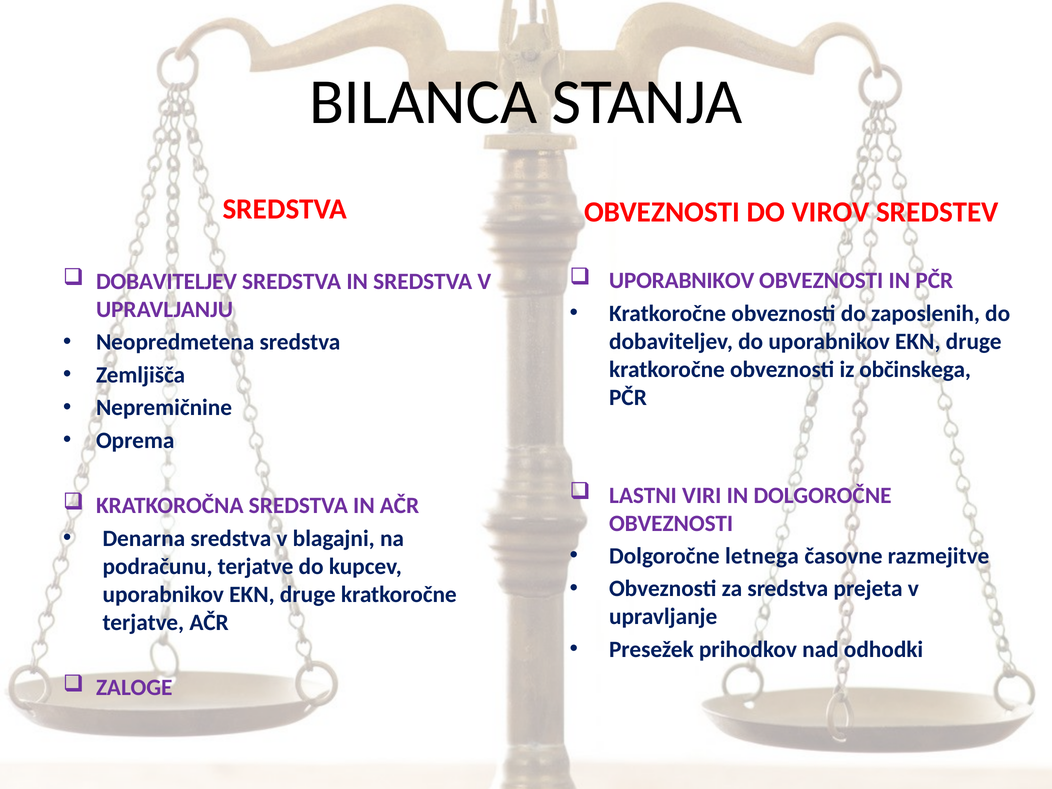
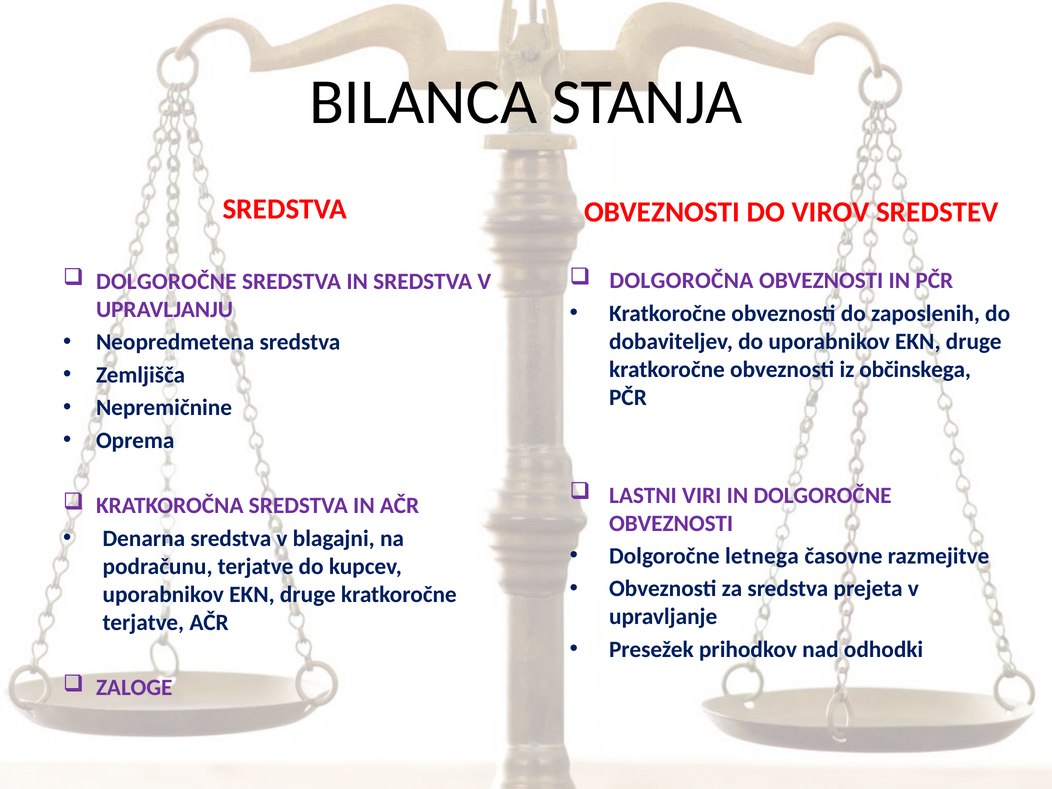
UPORABNIKOV: UPORABNIKOV -> DOLGOROČNA (681, 281)
DOBAVITELJEV: DOBAVITELJEV -> DOLGOROČNE (166, 282)
